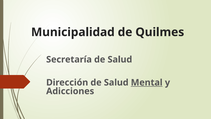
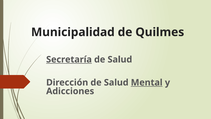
Secretaría underline: none -> present (69, 59)
